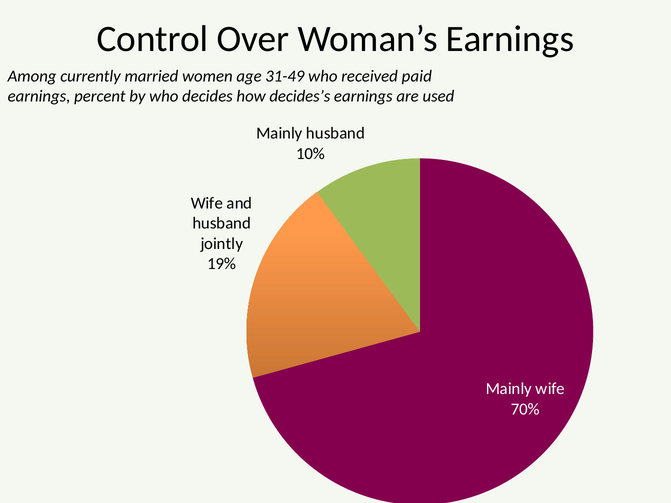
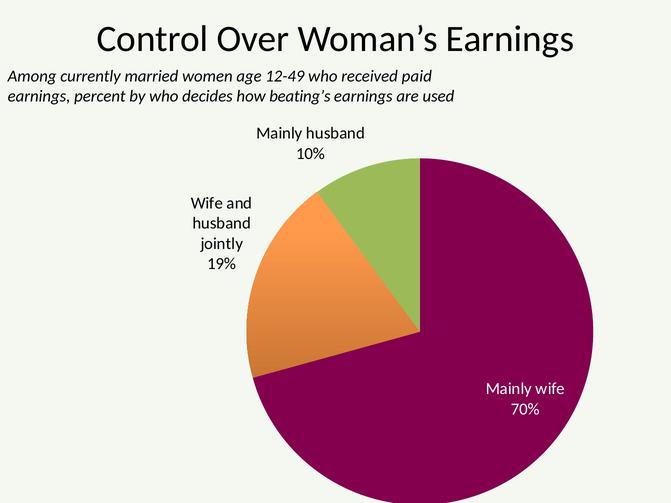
31-49: 31-49 -> 12-49 (285, 76)
decides’s: decides’s -> beating’s (300, 96)
